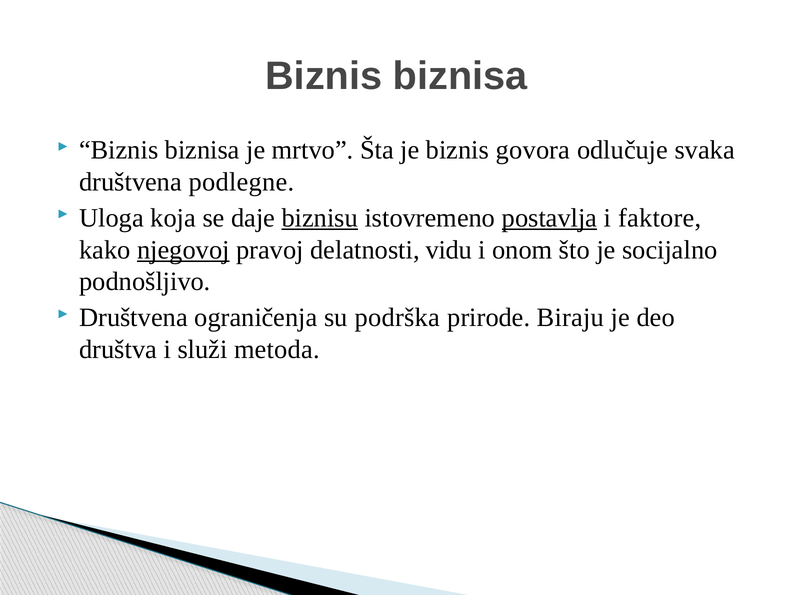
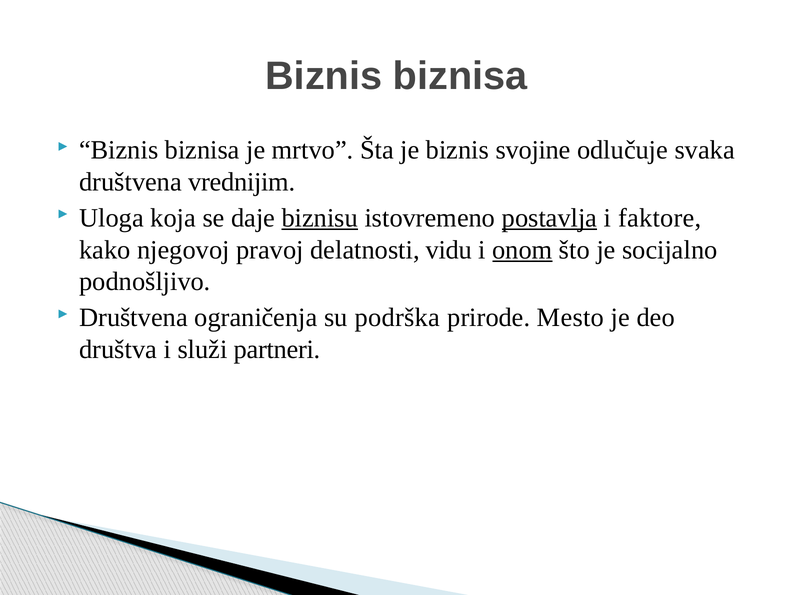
govora: govora -> svojine (533, 150)
podlegne: podlegne -> vrednijim (242, 182)
njegovoj underline: present -> none (183, 250)
onom underline: none -> present (522, 250)
Biraju: Biraju -> Mesto (571, 318)
metoda: metoda -> partneri (277, 349)
